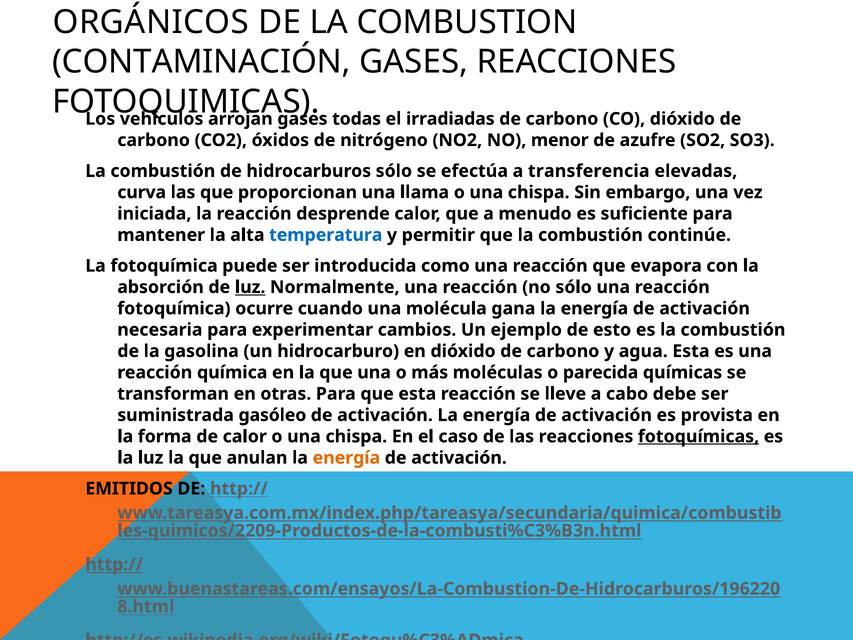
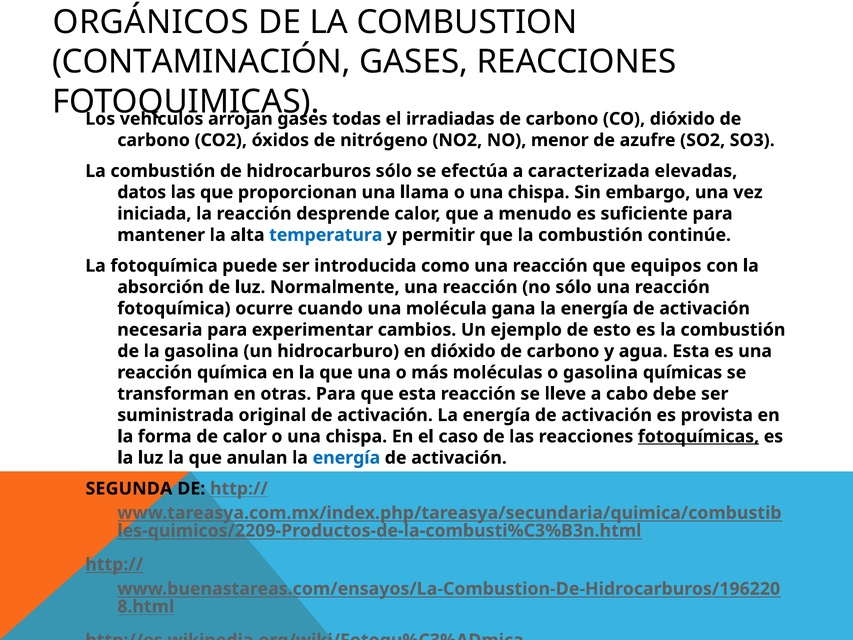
transferencia: transferencia -> caracterizada (589, 171)
curva: curva -> datos (142, 192)
evapora: evapora -> equipos (666, 266)
luz underline: present -> none (250, 287)
o parecida: parecida -> gasolina (600, 372)
gasóleo: gasóleo -> original (272, 415)
energía colour: orange -> blue (346, 458)
EMITIDOS: EMITIDOS -> SEGUNDA (129, 488)
